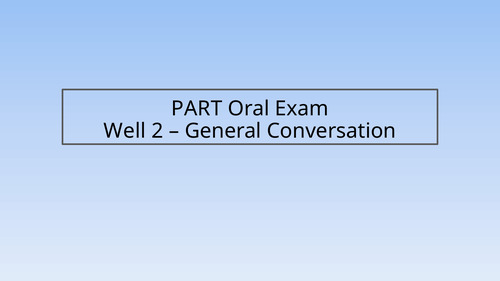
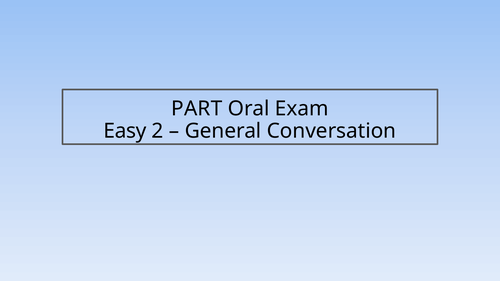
Well: Well -> Easy (125, 131)
